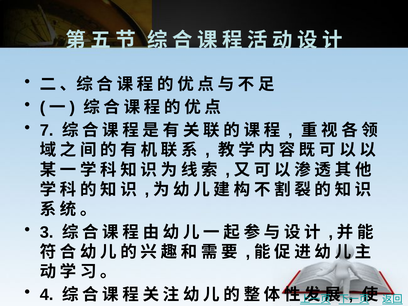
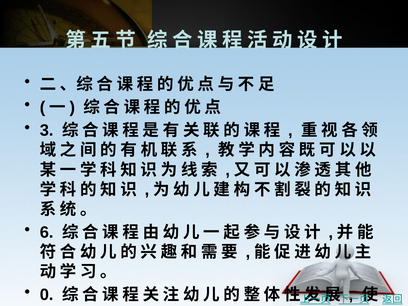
7: 7 -> 3 (47, 130)
3: 3 -> 6 (47, 232)
4: 4 -> 0 (47, 295)
